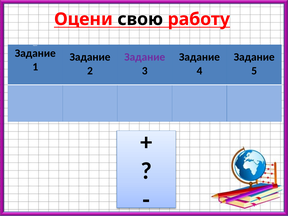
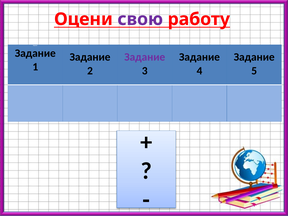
свою colour: black -> purple (140, 19)
